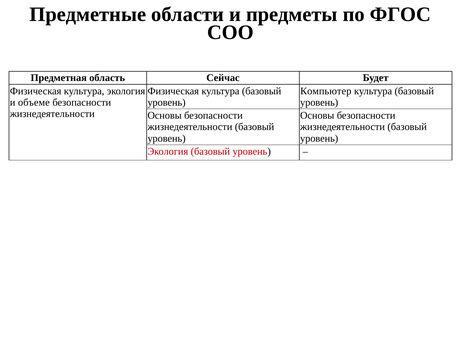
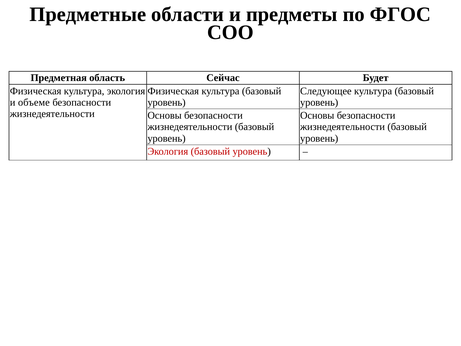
Компьютер: Компьютер -> Следующее (326, 91)
